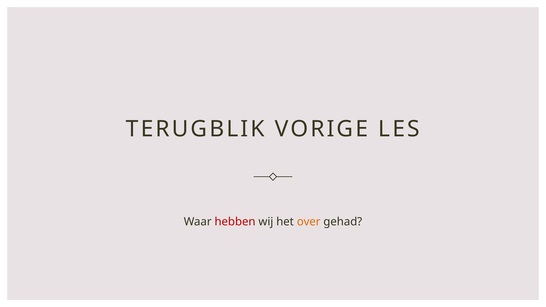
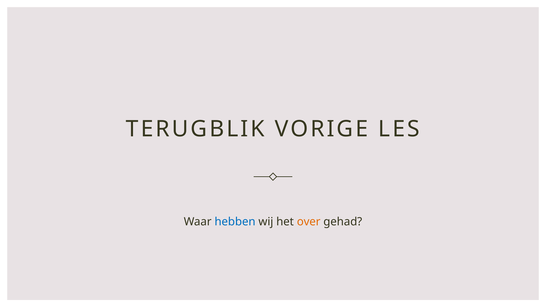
hebben colour: red -> blue (235, 222)
